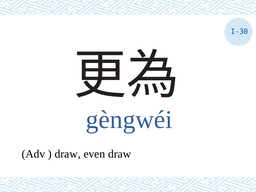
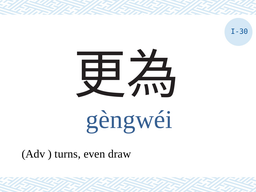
draw: draw -> turns (68, 154)
